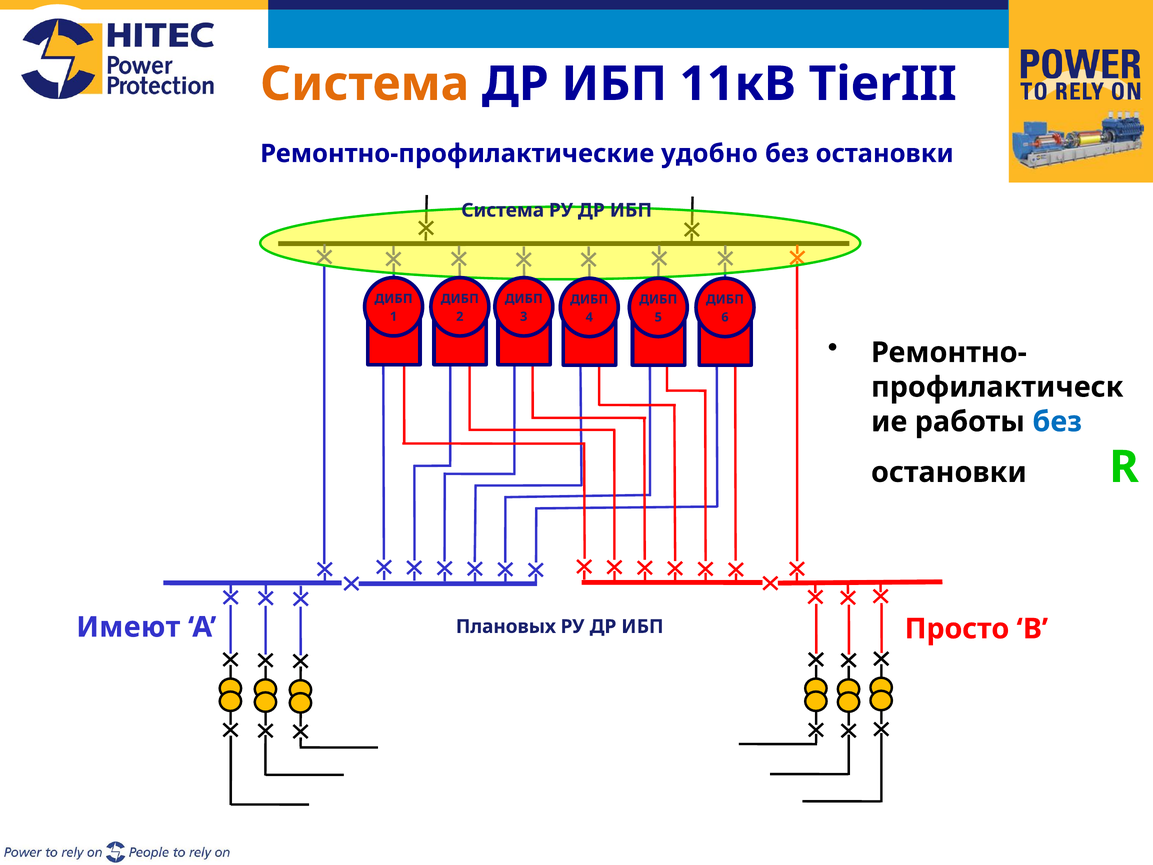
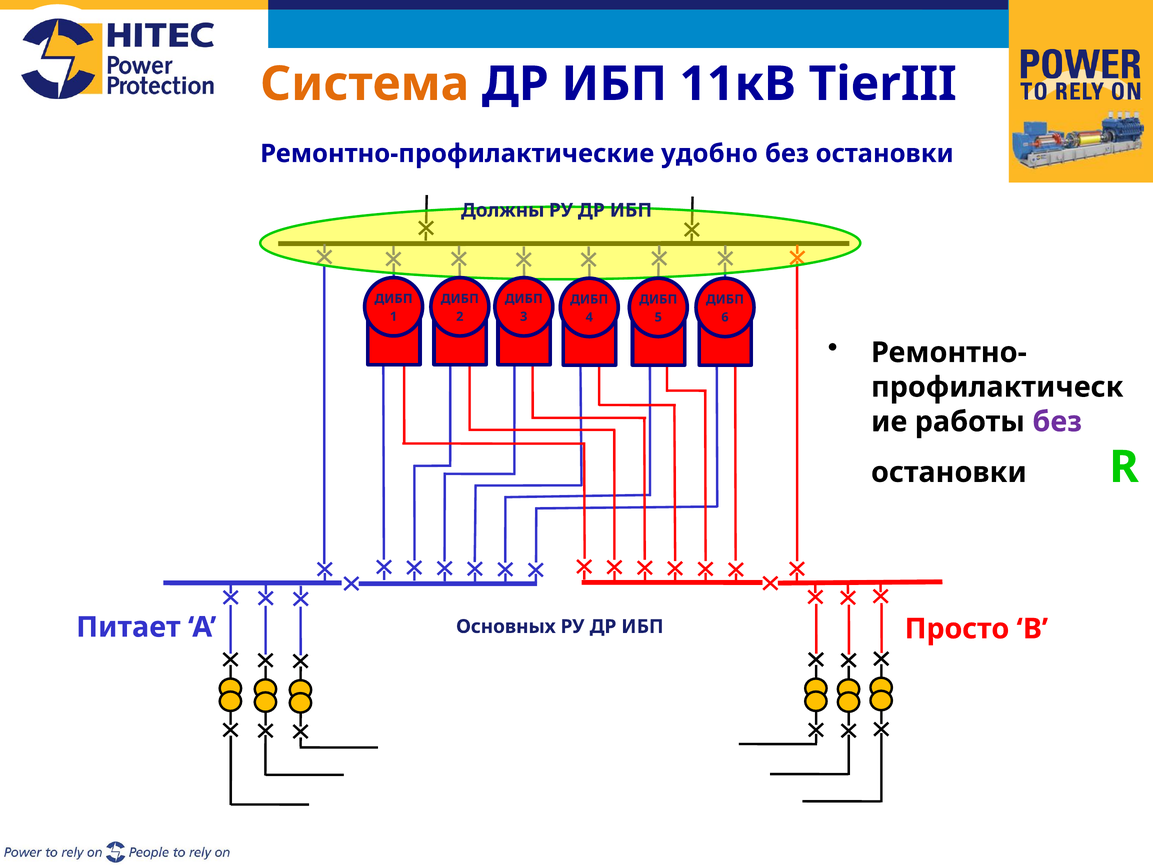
Системa: Системa -> Должны (503, 210)
без colour: blue -> purple (1057, 422)
Имеют: Имеют -> Питает (128, 627)
Плановых: Плановых -> Основных (506, 626)
